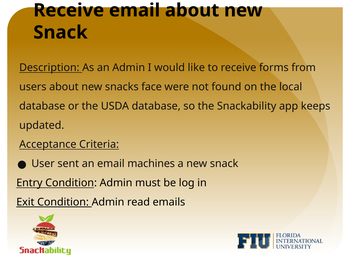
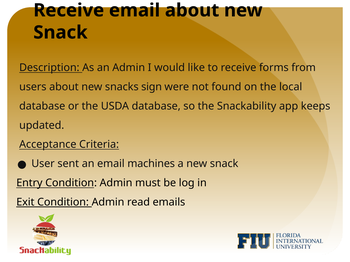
face: face -> sign (152, 87)
